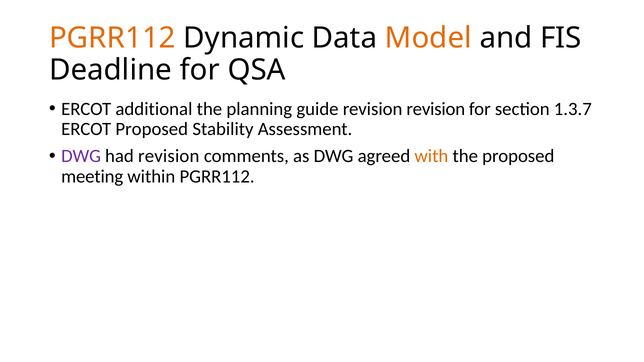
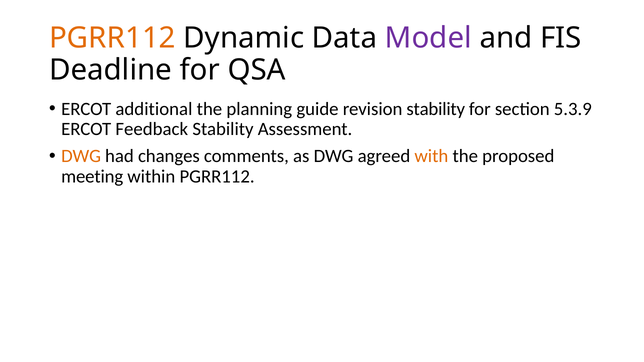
Model colour: orange -> purple (428, 38)
revision revision: revision -> stability (436, 109)
1.3.7: 1.3.7 -> 5.3.9 (573, 109)
ERCOT Proposed: Proposed -> Feedback (152, 129)
DWG colour: purple -> orange (81, 156)
had revision: revision -> changes (169, 156)
